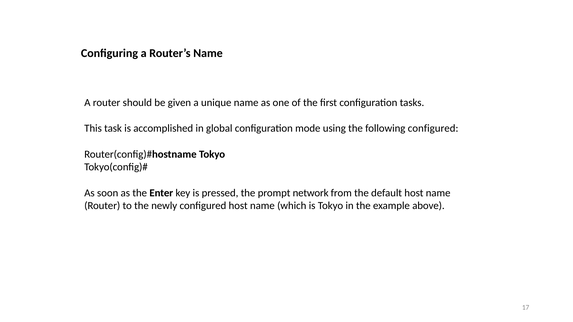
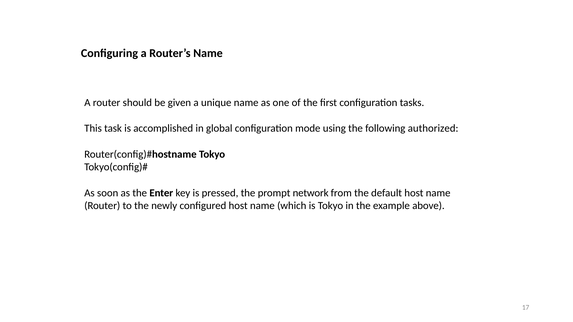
following configured: configured -> authorized (433, 129)
